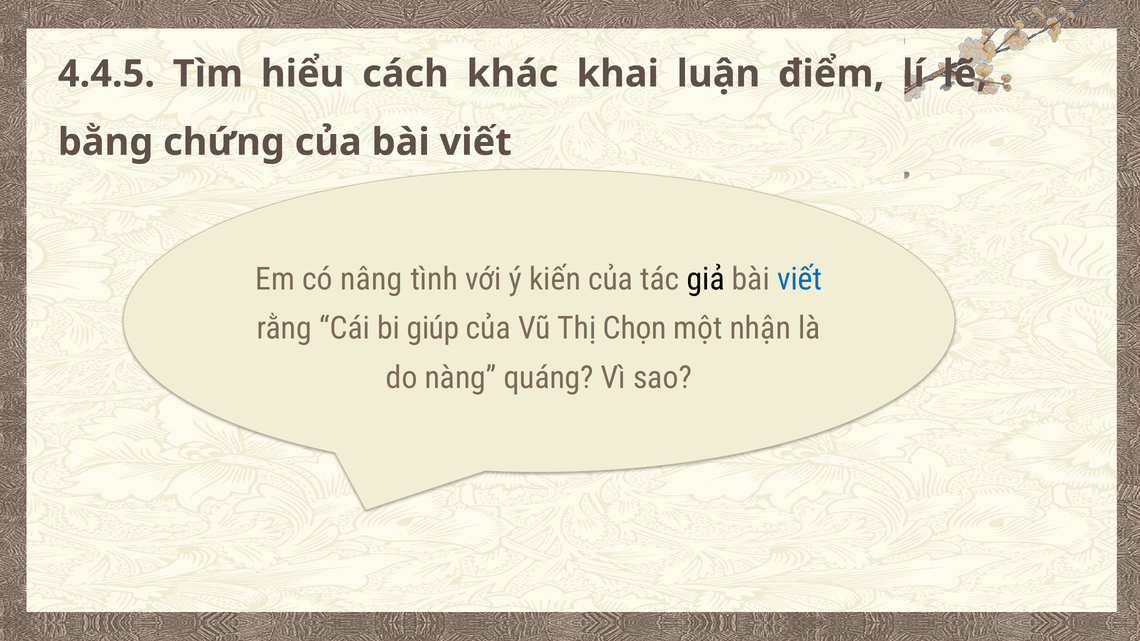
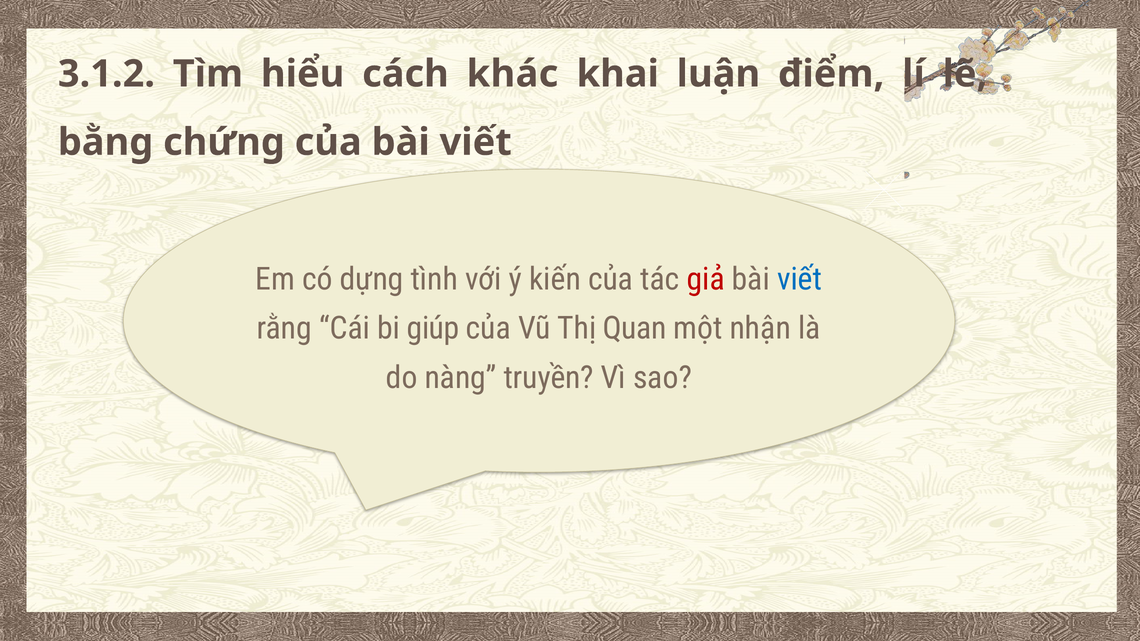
4.4.5: 4.4.5 -> 3.1.2 (106, 74)
nâng: nâng -> dựng (372, 279)
giả colour: black -> red (706, 279)
Chọn: Chọn -> Quan (635, 329)
quáng: quáng -> truyền (549, 378)
